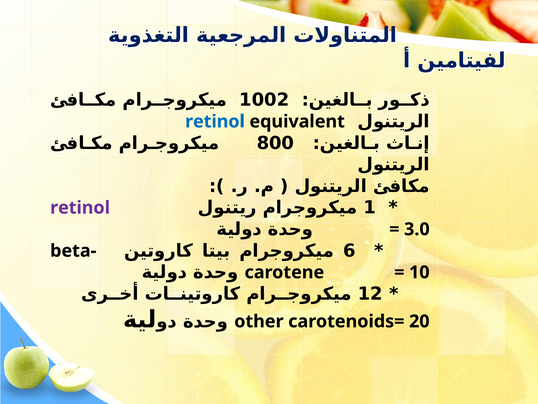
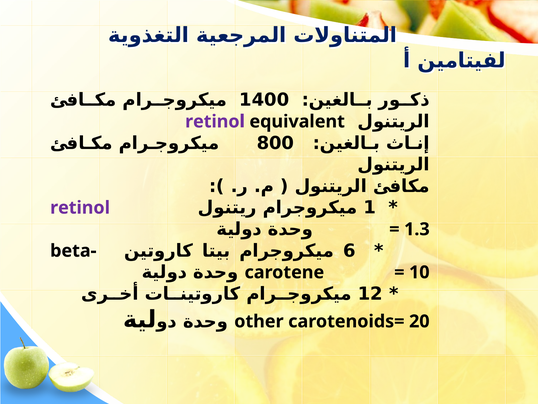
1002: 1002 -> 1400 (264, 100)
retinol colour: blue -> purple (215, 121)
3.0: 3.0 -> 1.3 (417, 229)
